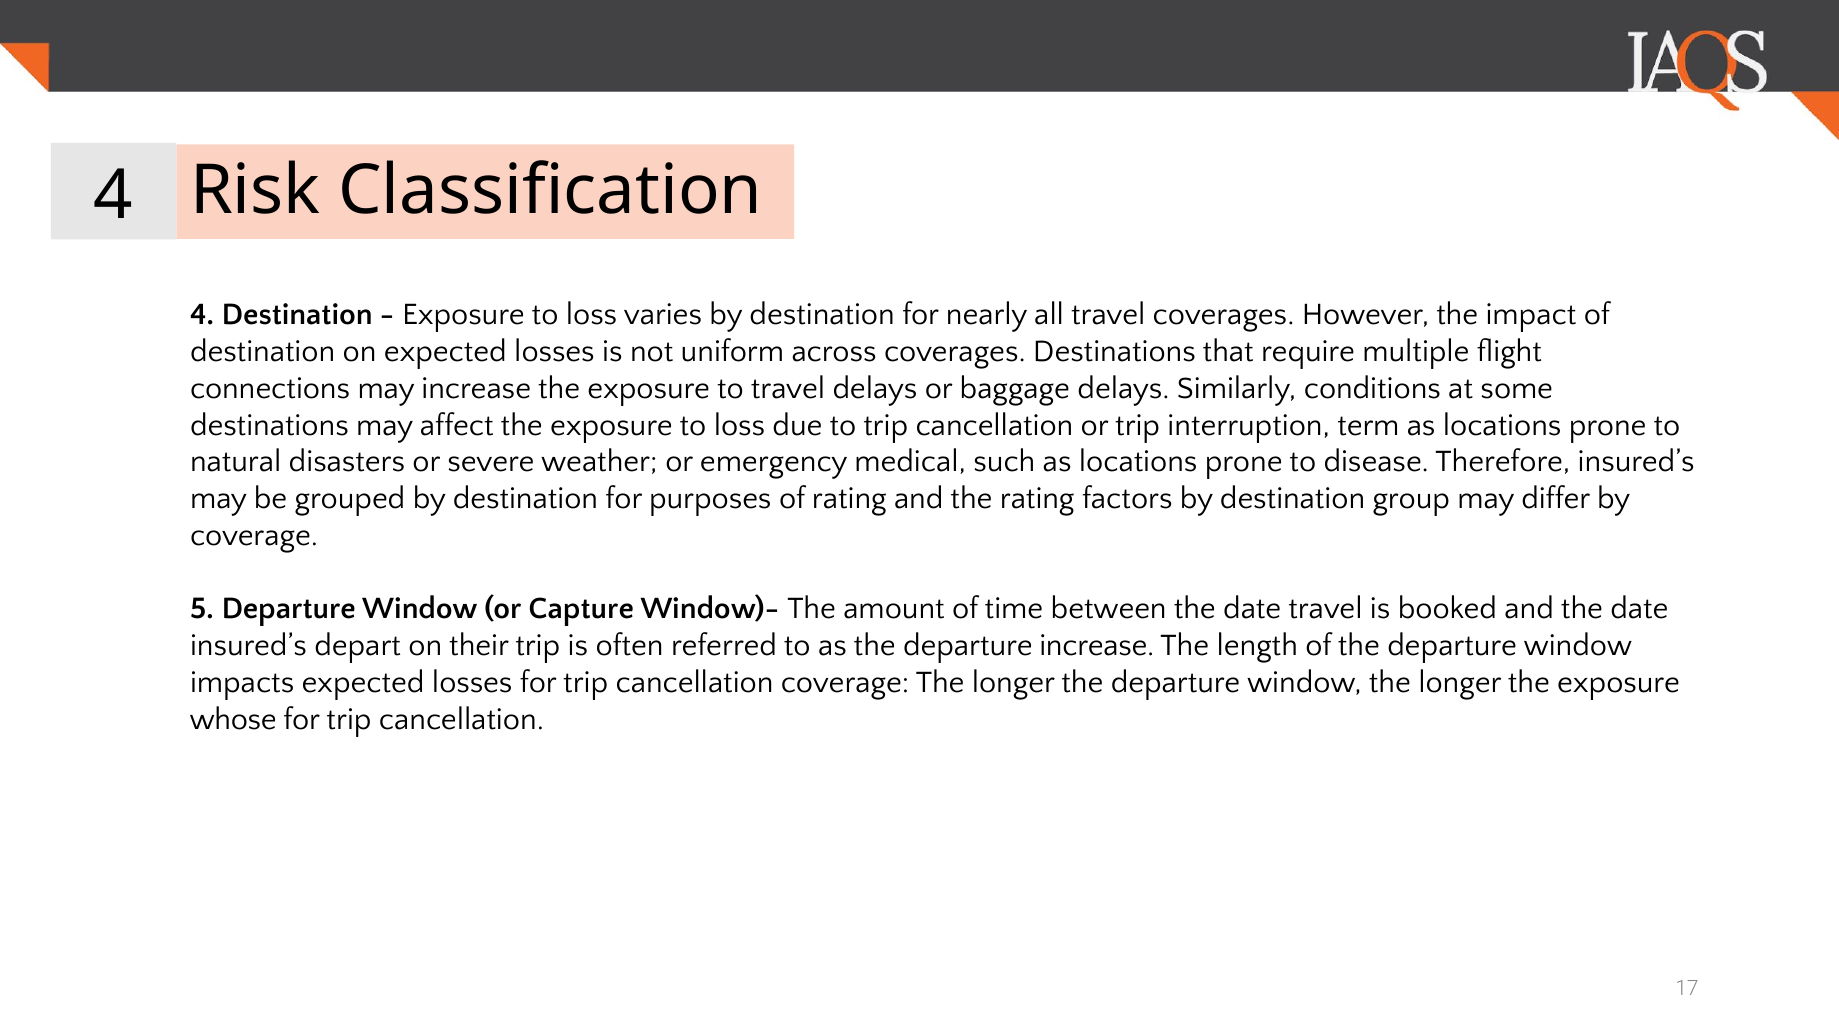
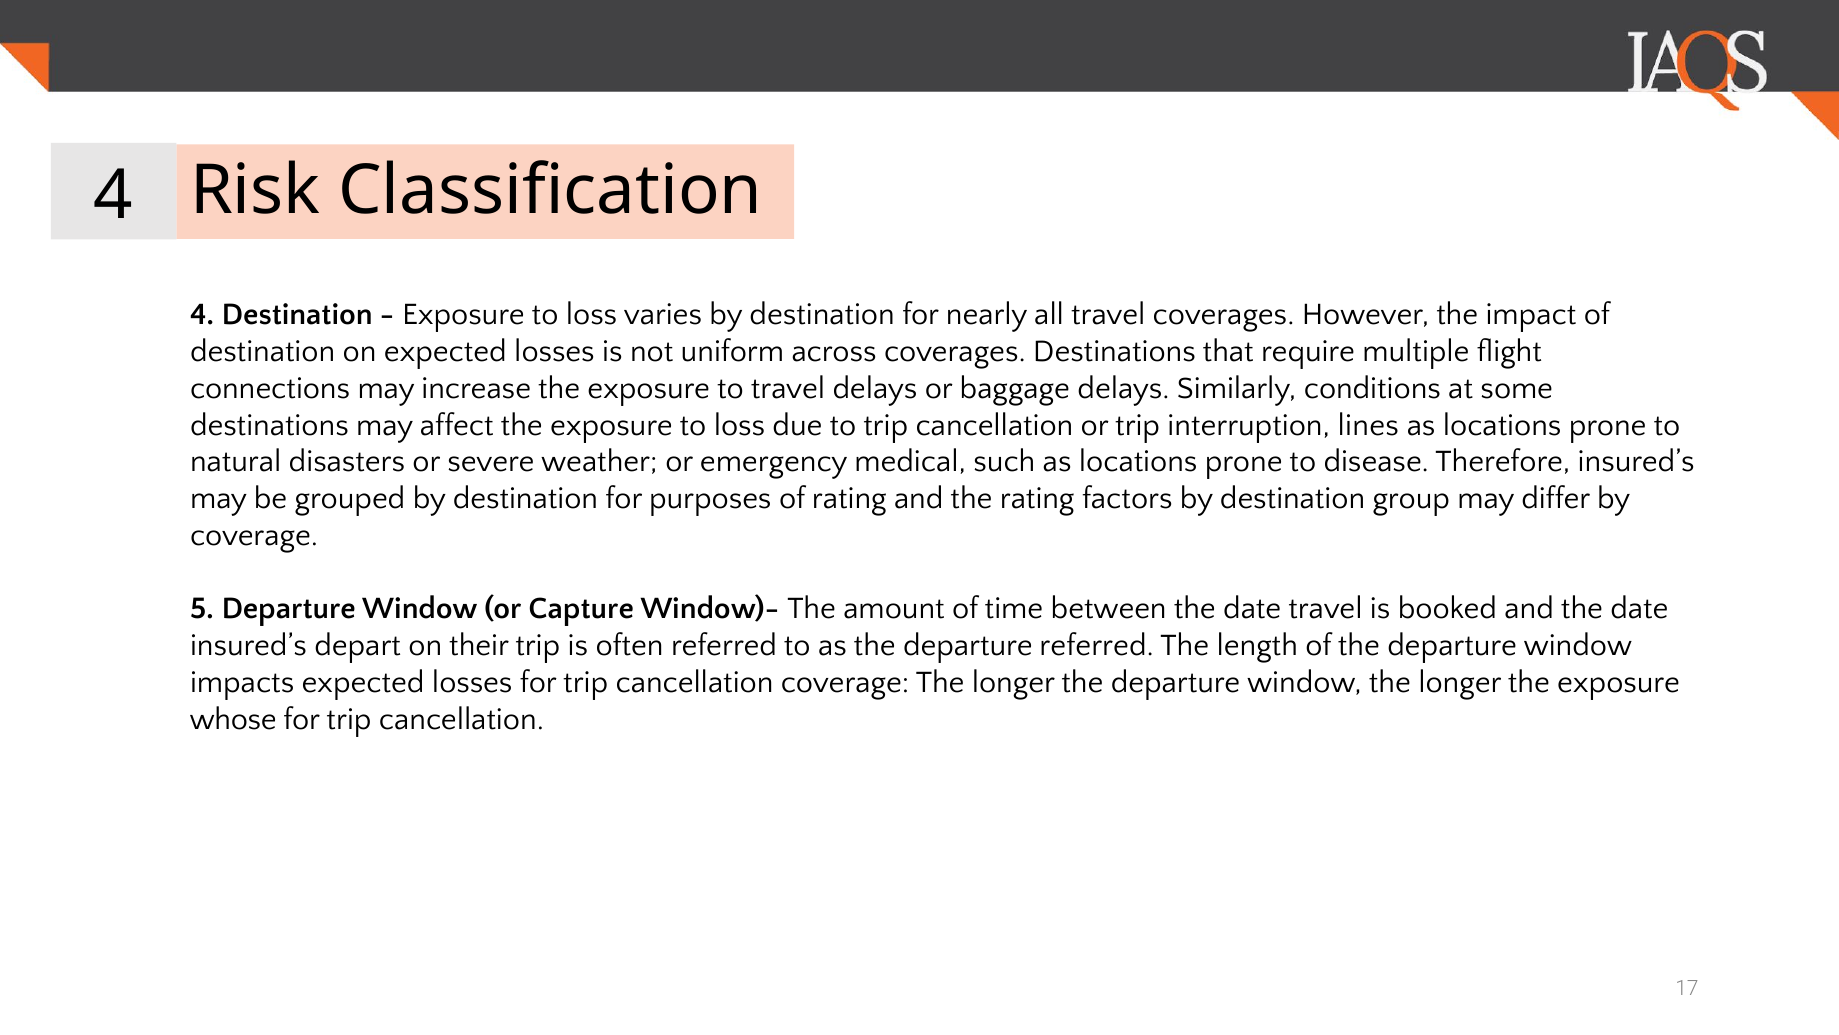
term: term -> lines (1368, 425)
departure increase: increase -> referred (1097, 645)
